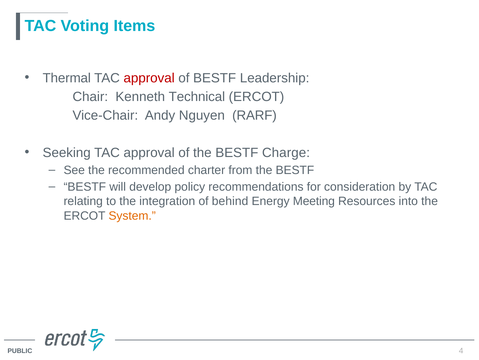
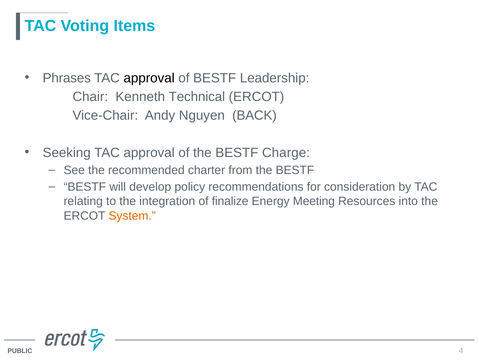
Thermal: Thermal -> Phrases (67, 78)
approval colour: red -> black (149, 78)
RARF: RARF -> BACK (254, 115)
behind: behind -> finalize (230, 201)
